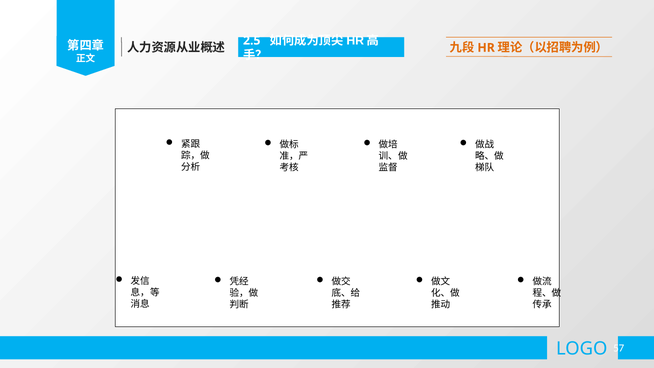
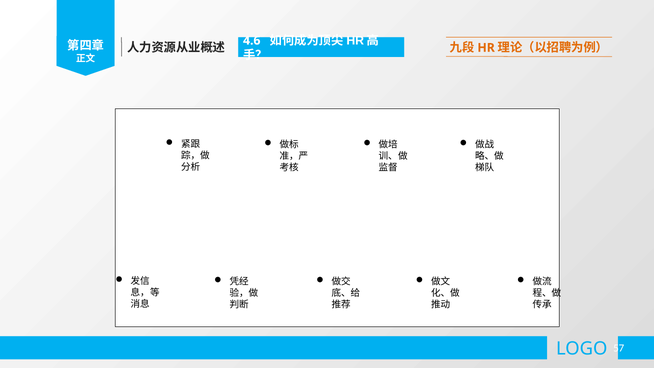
2.5: 2.5 -> 4.6 (252, 41)
